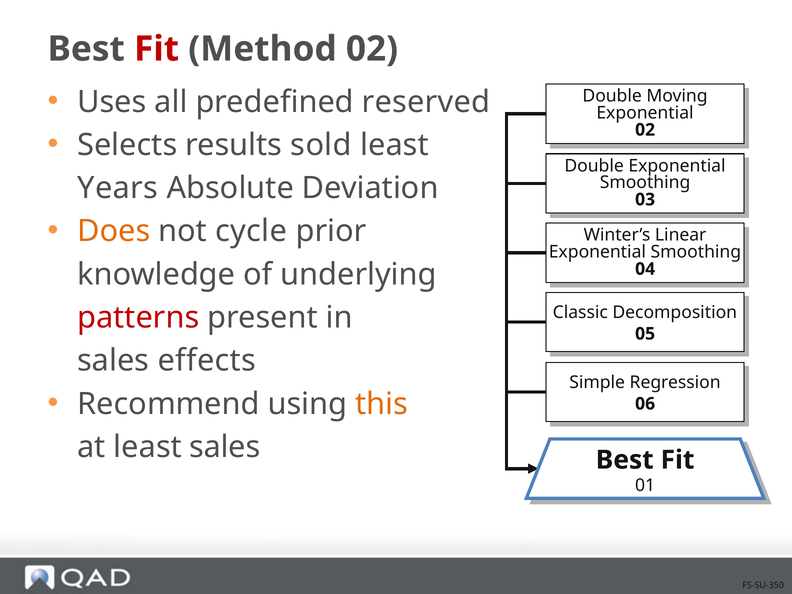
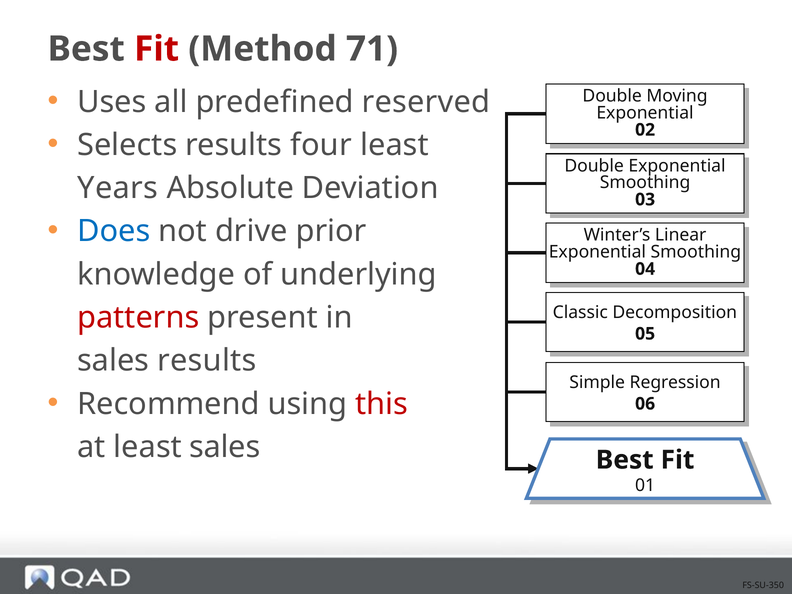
Method 02: 02 -> 71 (372, 49)
sold: sold -> four (321, 145)
Does colour: orange -> blue (114, 231)
cycle: cycle -> drive (251, 231)
sales effects: effects -> results (207, 361)
this colour: orange -> red (382, 404)
